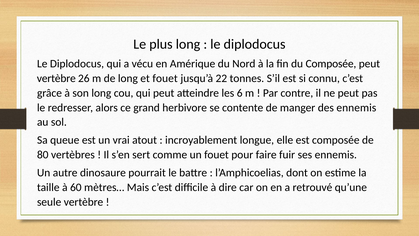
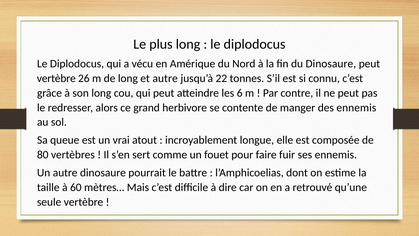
du Composée: Composée -> Dinosaure (331, 64)
et fouet: fouet -> autre (165, 78)
